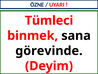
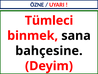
görevinde: görevinde -> bahçesine (49, 50)
